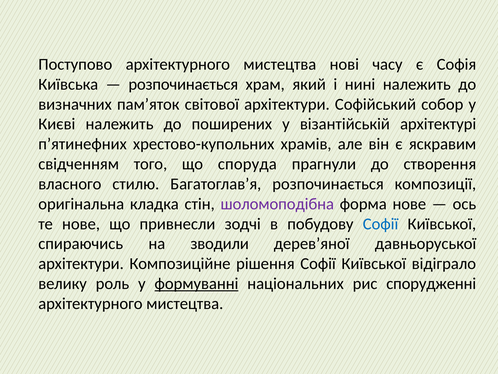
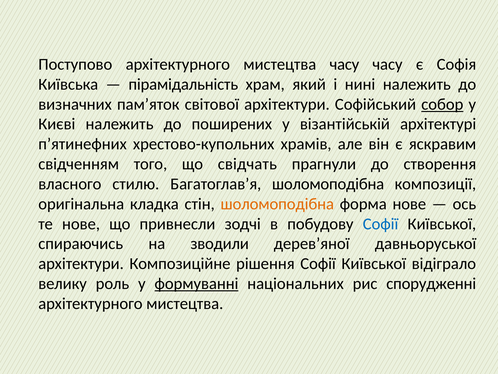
мистецтва нові: нові -> часу (344, 64)
розпочинається: розпочинається -> пірамідальність (183, 84)
собор underline: none -> present (442, 104)
споруда: споруда -> свідчать (247, 164)
Багатоглав’я розпочинається: розпочинається -> шоломоподібна (328, 184)
шоломоподібна colour: purple -> orange (277, 204)
